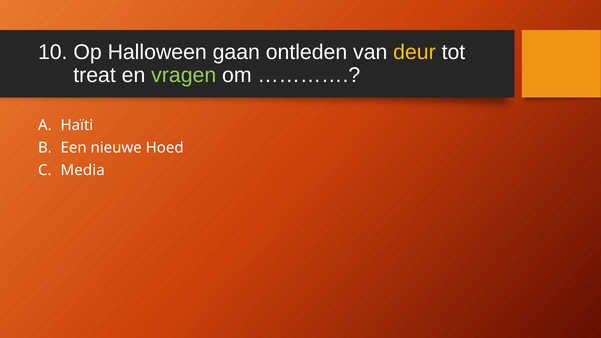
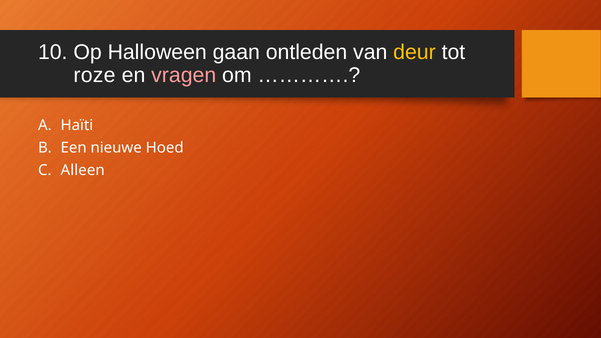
treat: treat -> roze (94, 75)
vragen colour: light green -> pink (184, 75)
Media: Media -> Alleen (83, 170)
